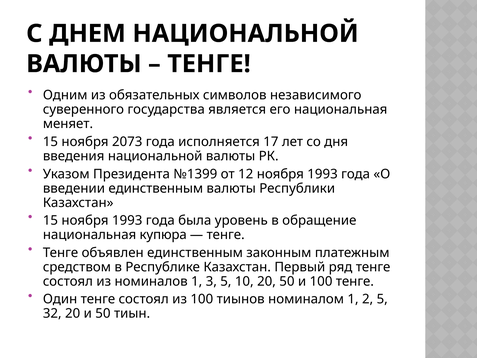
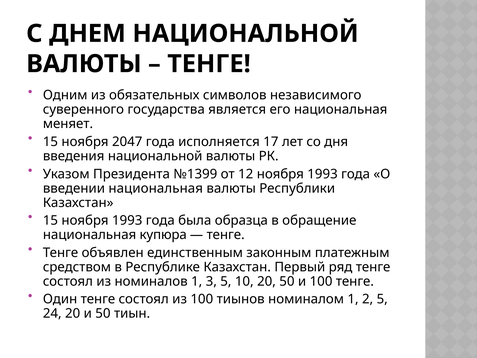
2073: 2073 -> 2047 (127, 142)
введении единственным: единственным -> национальная (156, 188)
уровень: уровень -> образца (241, 220)
32: 32 -> 24 (52, 313)
